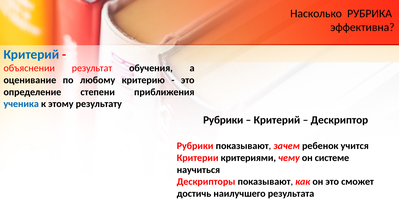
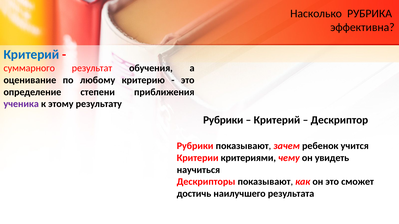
объяснении: объяснении -> суммарного (29, 68)
ученика colour: blue -> purple (21, 104)
системе: системе -> увидеть (332, 158)
